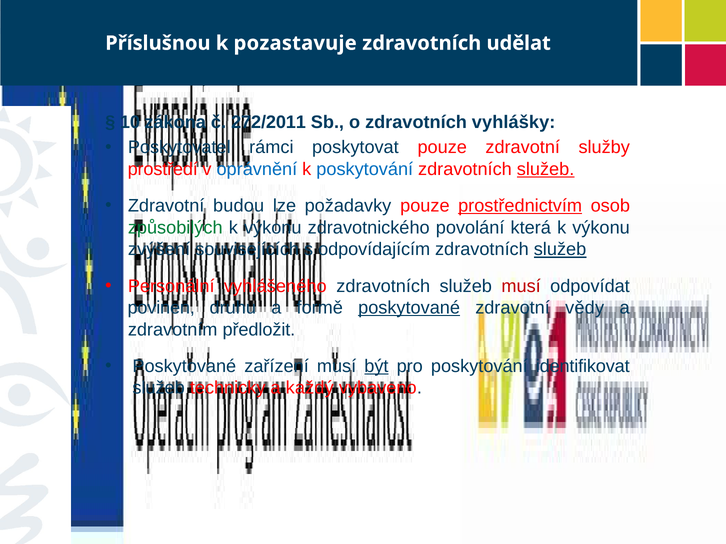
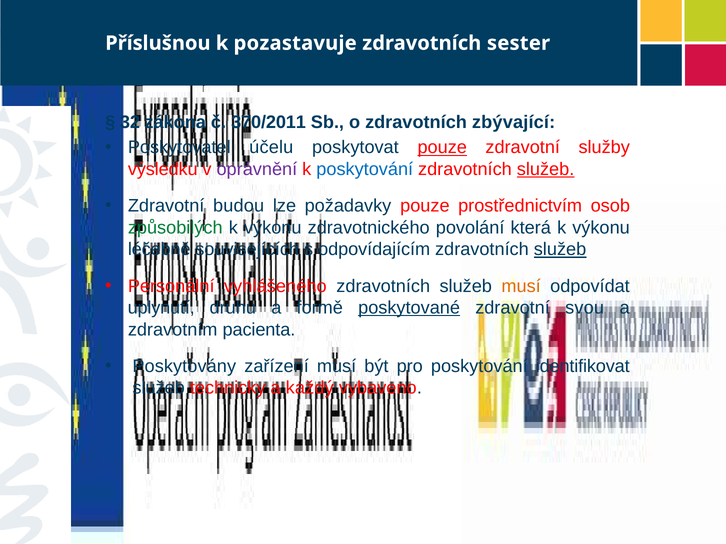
udělat: udělat -> sester (518, 43)
10: 10 -> 32 (130, 122)
272/2011: 272/2011 -> 370/2011 (269, 122)
vyhlášky: vyhlášky -> zbývající (514, 122)
rámci: rámci -> účelu (271, 148)
pouze underline: none -> present (442, 148)
prostředí: prostředí -> výsledku (163, 169)
oprávnění colour: blue -> purple (257, 169)
prostřednictvím underline: present -> none (520, 206)
zvýšení: zvýšení -> léčebně (159, 250)
musí colour: red -> orange (521, 286)
povinen: povinen -> uplynutí (161, 308)
vědy: vědy -> svou (585, 308)
předložit: předložit -> pacienta (259, 330)
Poskytované: Poskytované -> Poskytovány (184, 367)
být underline: present -> none (376, 367)
